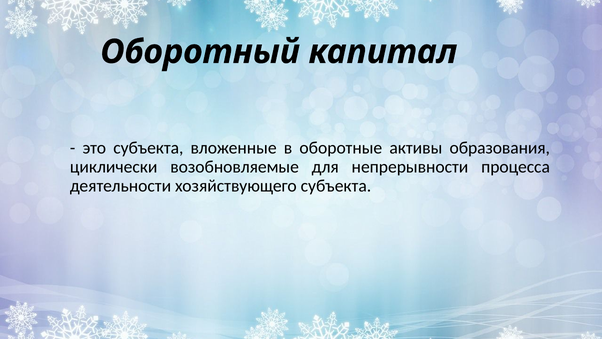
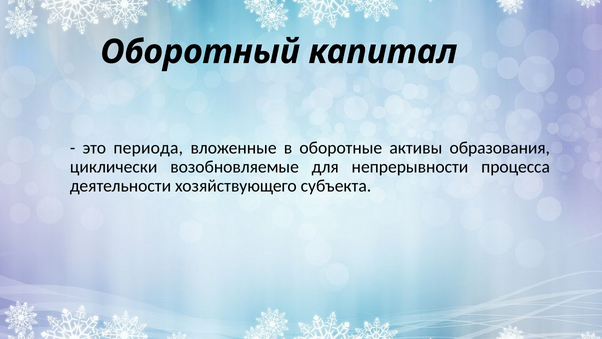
это субъекта: субъекта -> периода (148, 148)
